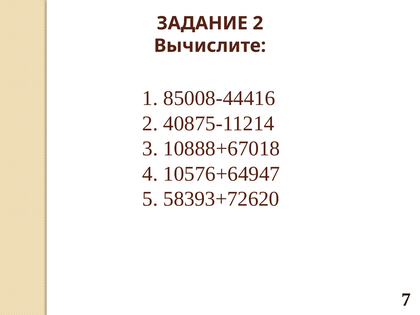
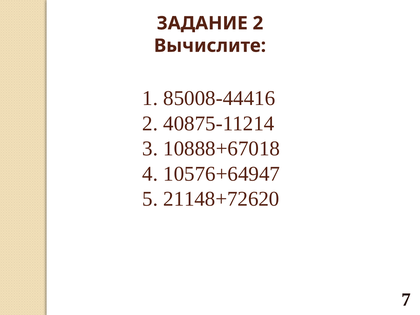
58393+72620: 58393+72620 -> 21148+72620 (221, 199)
